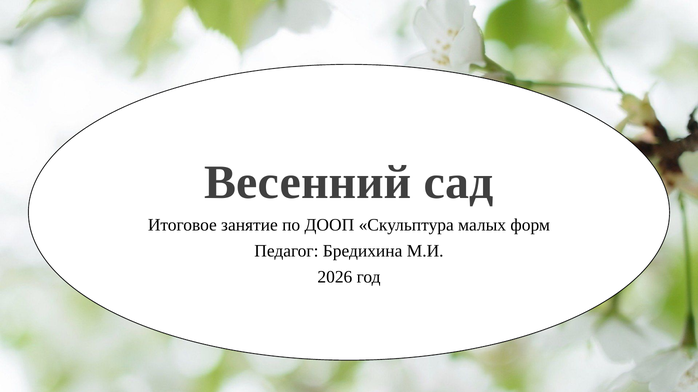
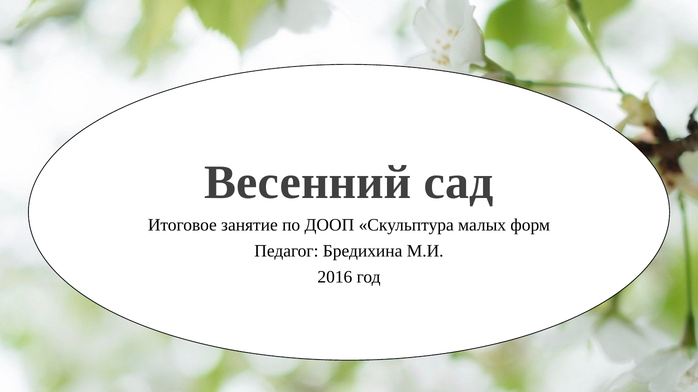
2026: 2026 -> 2016 (335, 277)
